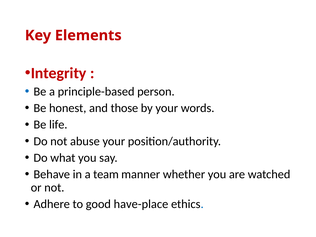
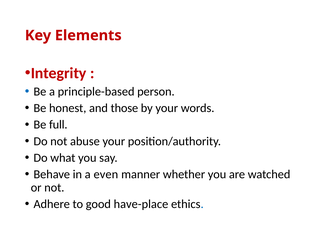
life: life -> full (58, 125)
team: team -> even (106, 174)
